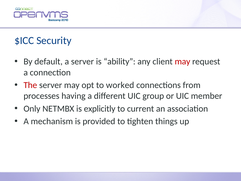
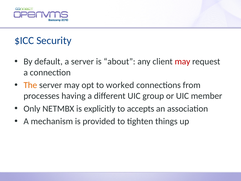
ability: ability -> about (120, 61)
The colour: red -> orange (30, 85)
current: current -> accepts (141, 109)
